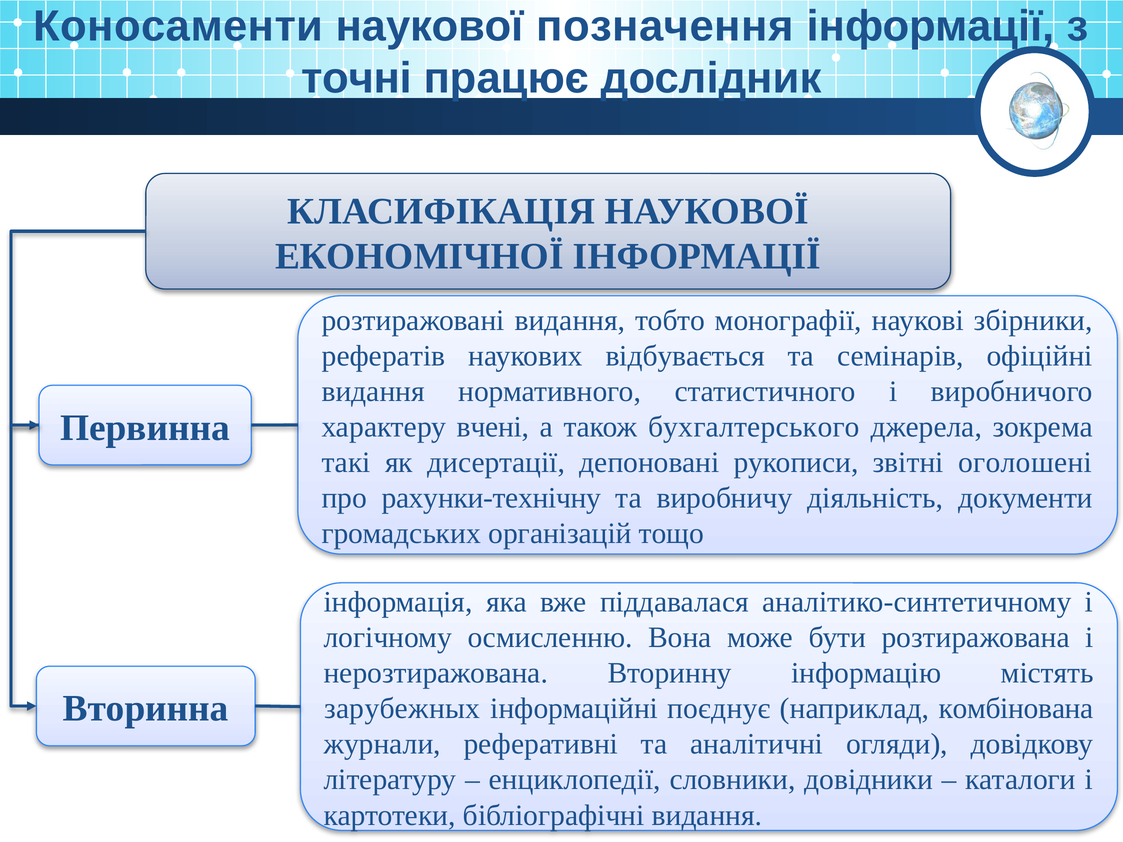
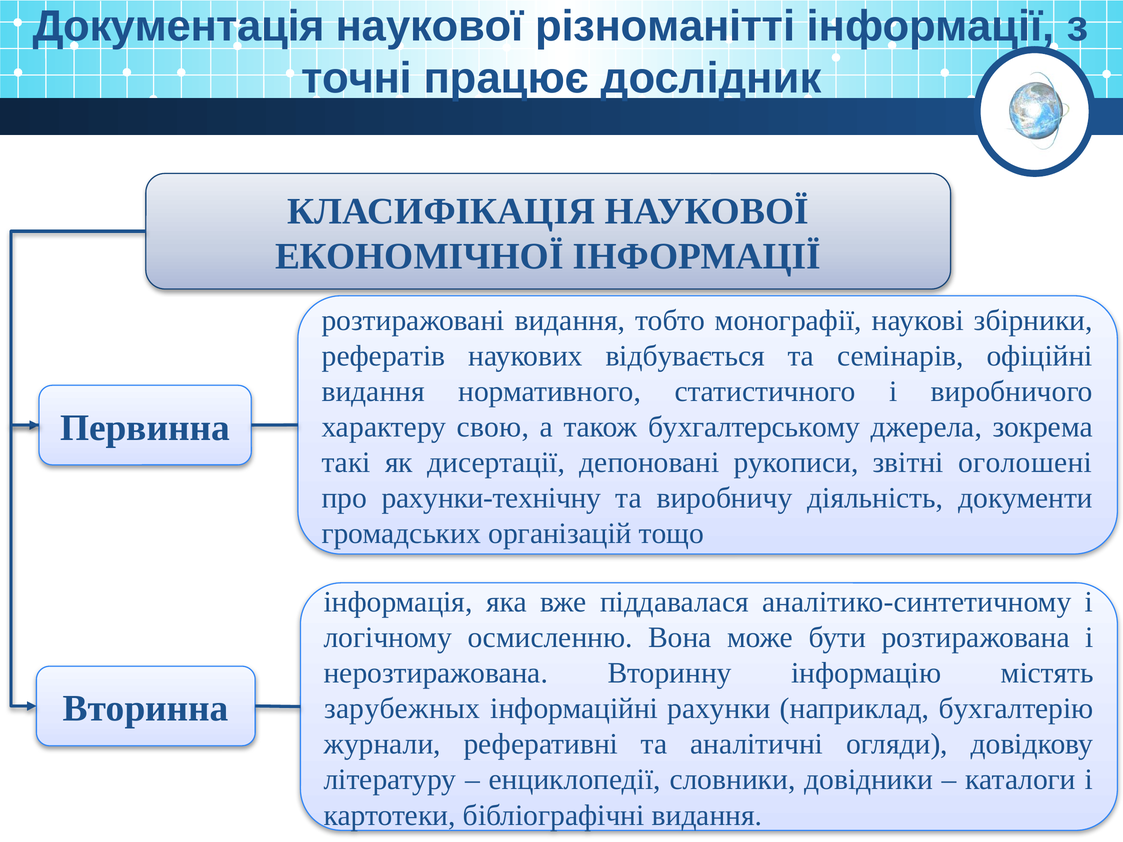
Коносаменти: Коносаменти -> Документація (179, 26)
позначення: позначення -> різноманітті (665, 26)
вчені: вчені -> свою (493, 427)
бухгалтерського: бухгалтерського -> бухгалтерському (754, 427)
поєднує: поєднує -> рахунки (719, 709)
комбінована: комбінована -> бухгалтерію (1016, 709)
